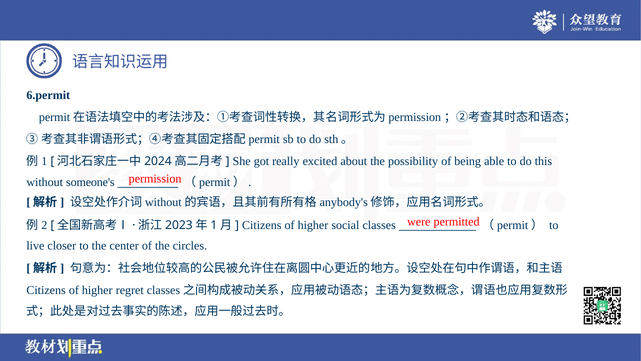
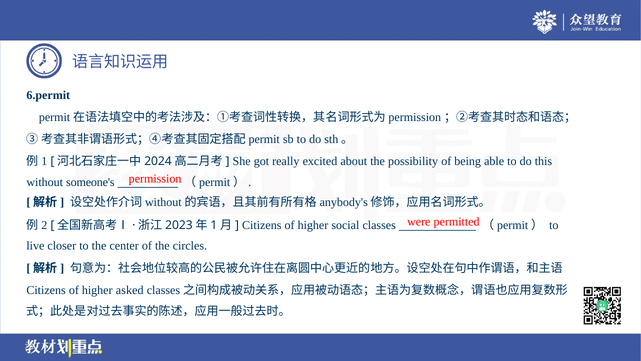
regret: regret -> asked (130, 290)
